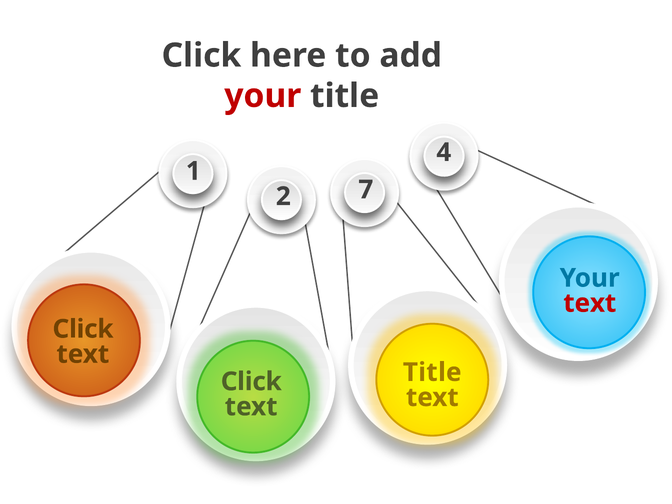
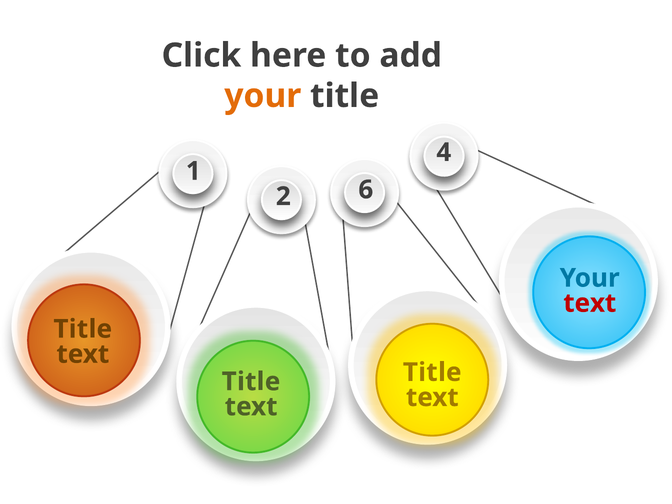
your colour: red -> orange (263, 96)
7: 7 -> 6 (366, 190)
Click: Click -> Title (83, 329)
Click: Click -> Title (251, 382)
